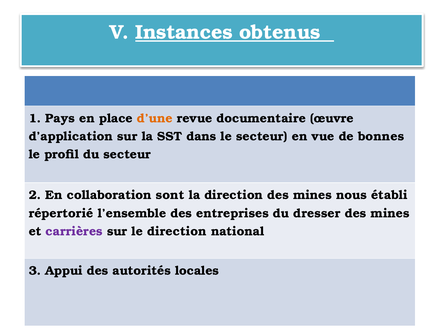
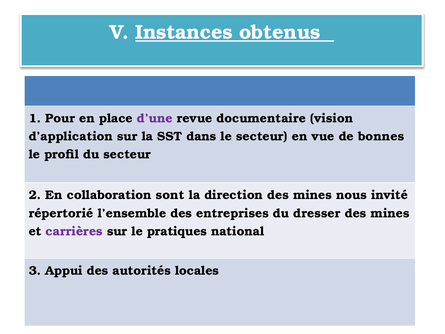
Pays: Pays -> Pour (60, 118)
d’une colour: orange -> purple (155, 118)
œuvre: œuvre -> vision (332, 118)
établi: établi -> invité (390, 195)
le direction: direction -> pratiques (177, 231)
